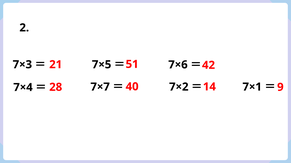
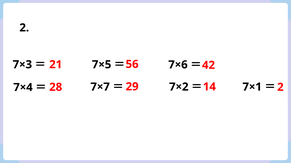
51: 51 -> 56 (132, 64)
40: 40 -> 29 (132, 87)
14 9: 9 -> 2 (280, 87)
